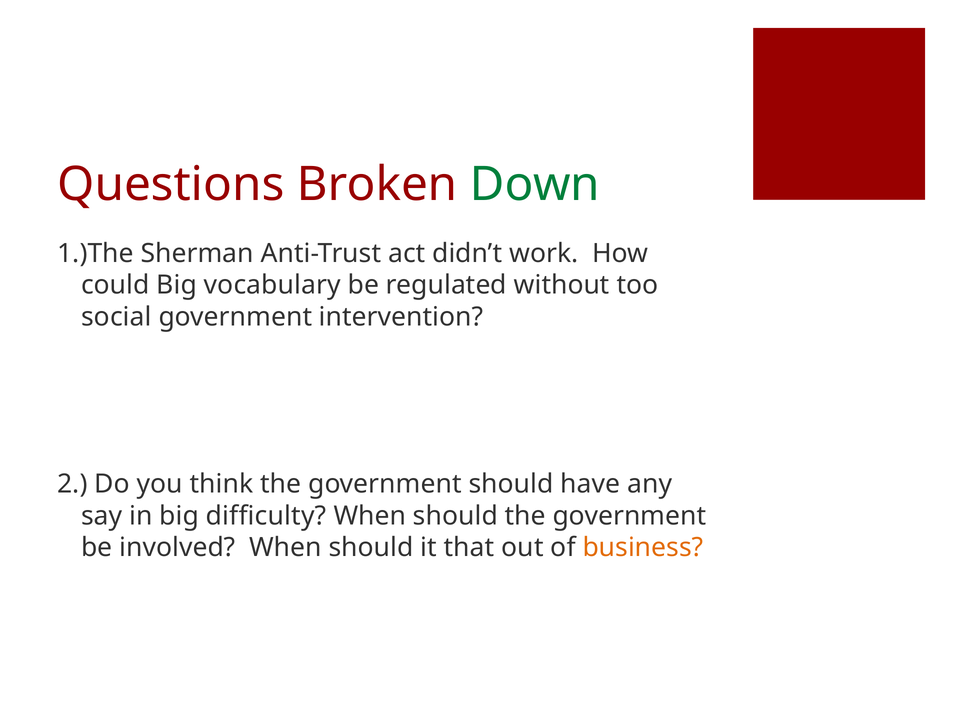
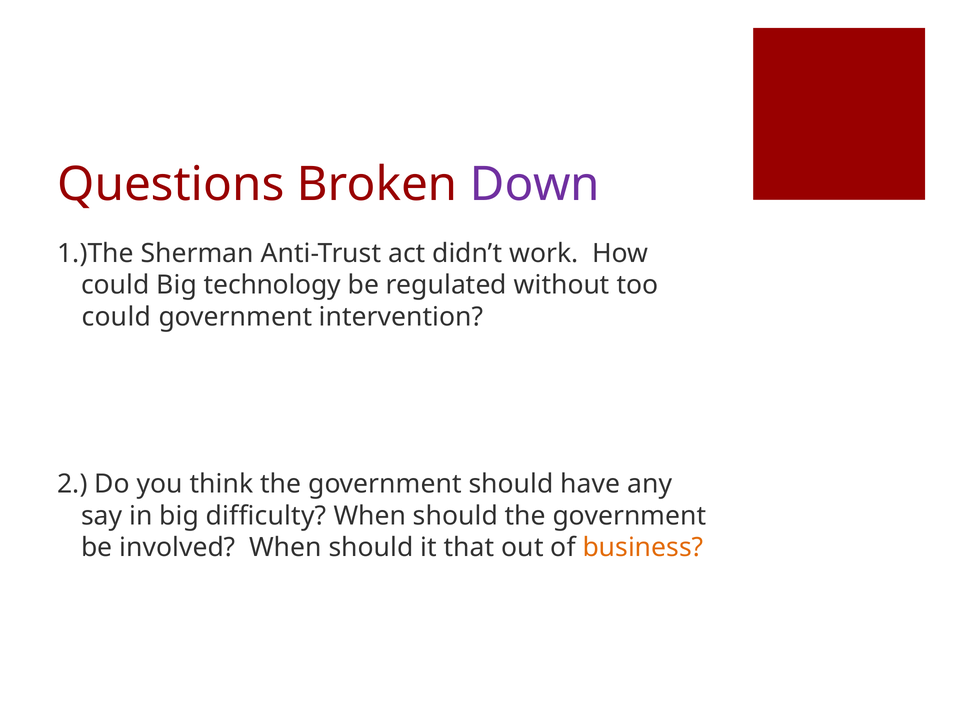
Down colour: green -> purple (535, 185)
vocabulary: vocabulary -> technology (272, 285)
social: social -> could (116, 317)
